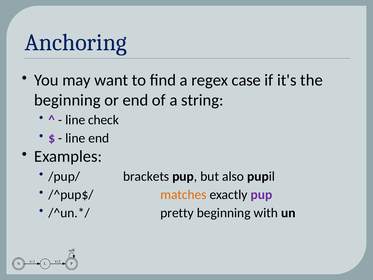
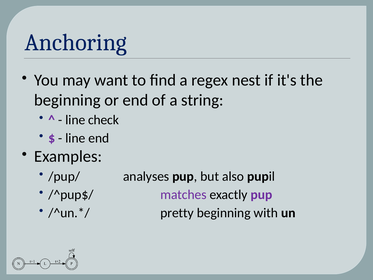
case: case -> nest (246, 80)
brackets: brackets -> analyses (146, 176)
matches colour: orange -> purple (183, 194)
